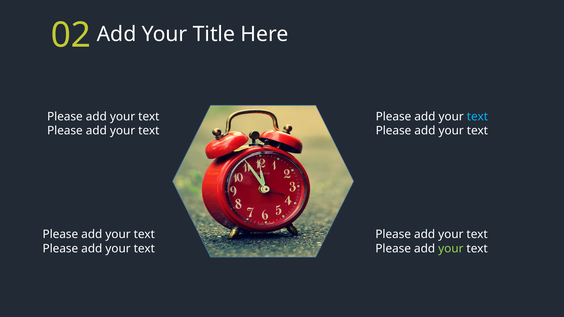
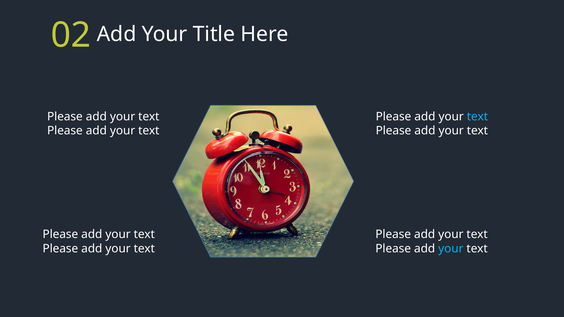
your colour: light green -> light blue (451, 249)
